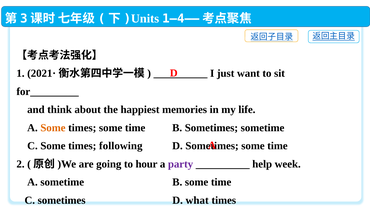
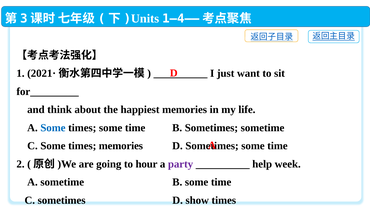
Some colour: orange -> blue (53, 128)
times following: following -> memories (121, 146)
what: what -> show (197, 200)
